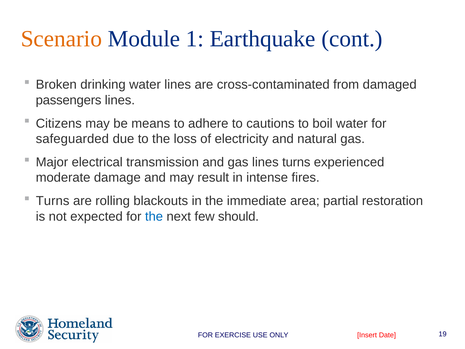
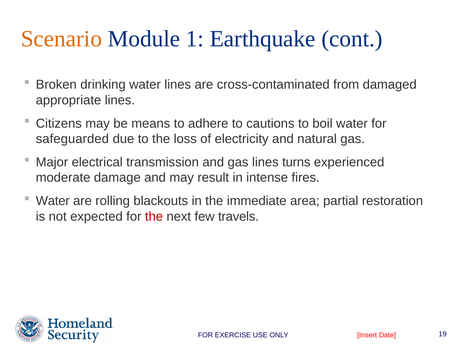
passengers: passengers -> appropriate (69, 100)
Turns: Turns -> Water (53, 201)
the colour: blue -> red (154, 216)
should: should -> travels (238, 216)
